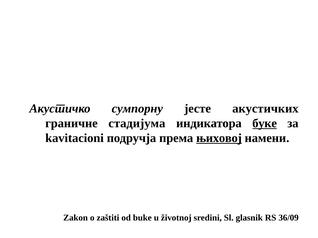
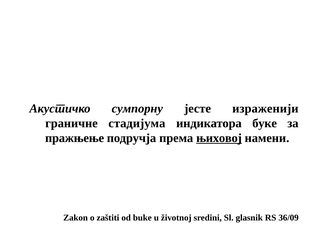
акустичких: акустичких -> израженији (265, 109)
буке underline: present -> none (265, 124)
kavitacioni: kavitacioni -> пражњење (75, 138)
